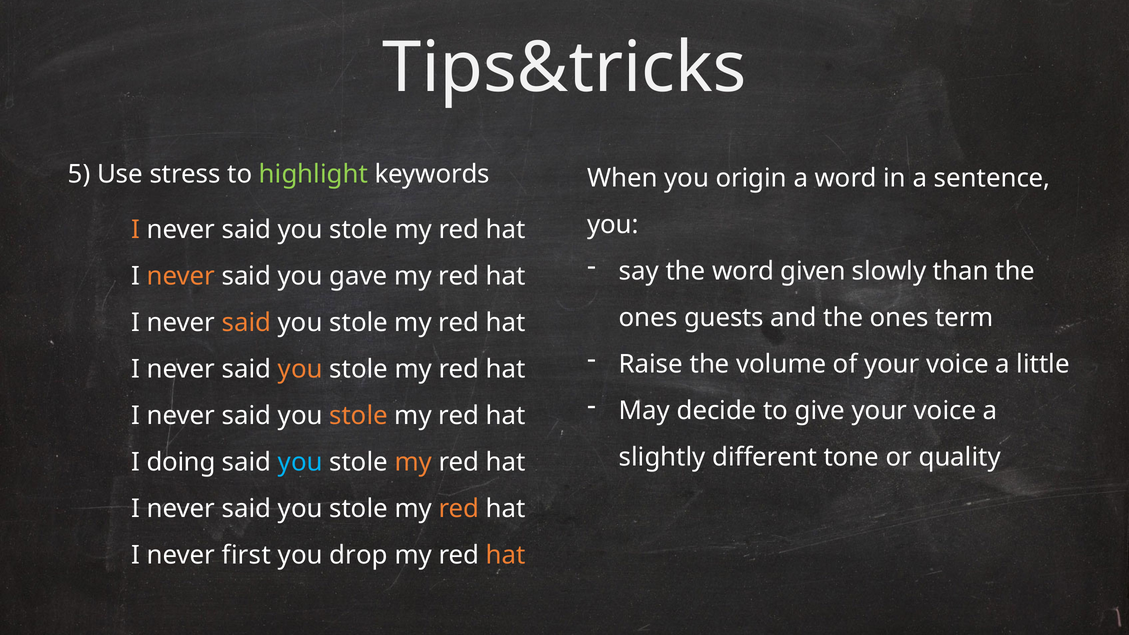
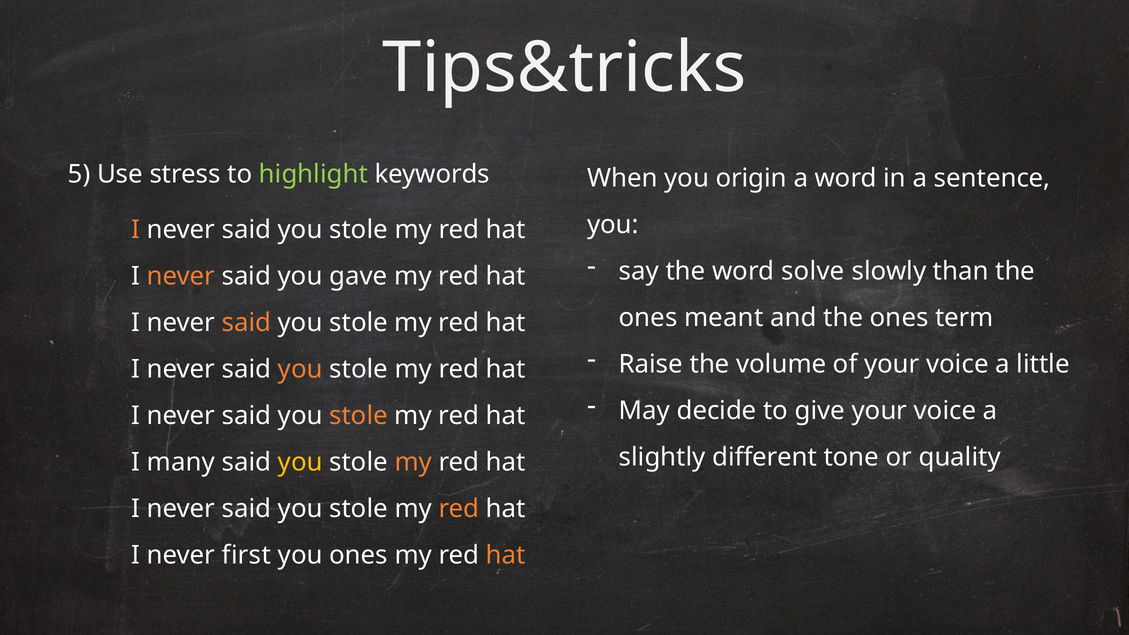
given: given -> solve (813, 271)
guests: guests -> meant (724, 318)
doing: doing -> many (181, 462)
you colour: light blue -> yellow (300, 462)
you drop: drop -> ones (359, 555)
